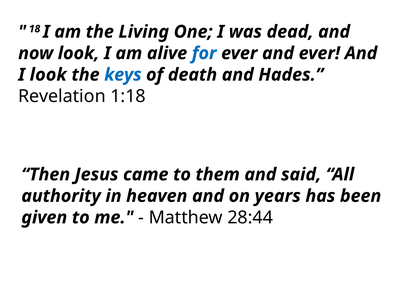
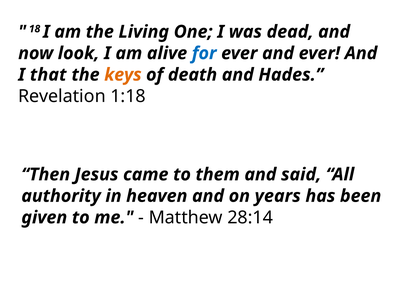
I look: look -> that (48, 75)
keys colour: blue -> orange (123, 75)
28:44: 28:44 -> 28:14 (250, 217)
